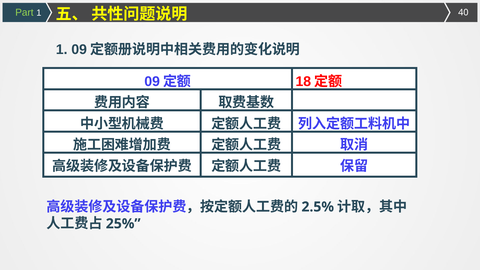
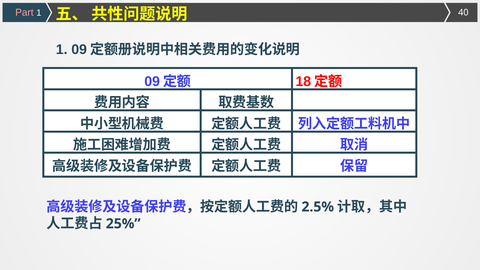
Part colour: light green -> pink (24, 13)
